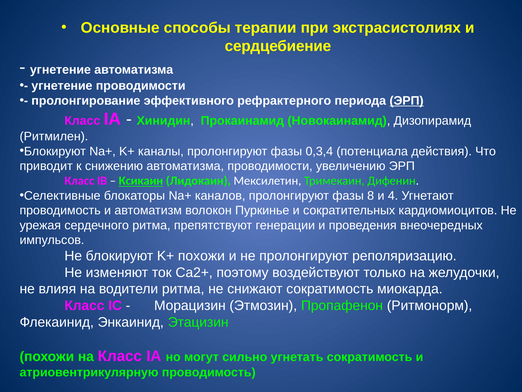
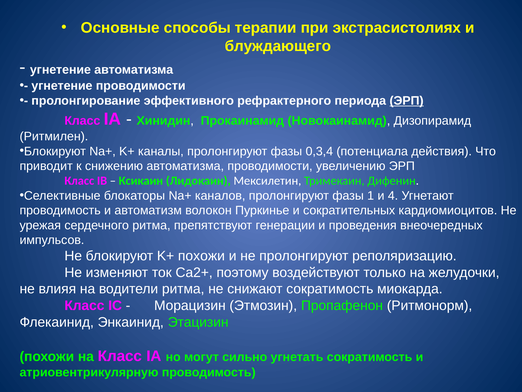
сердцебиение: сердцебиение -> блуждающего (278, 46)
Ксикаин underline: present -> none (141, 181)
8: 8 -> 1 (371, 195)
